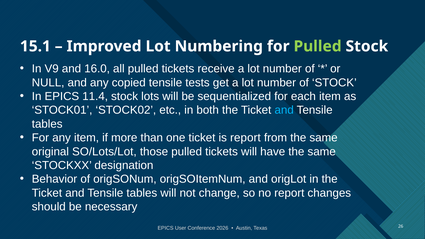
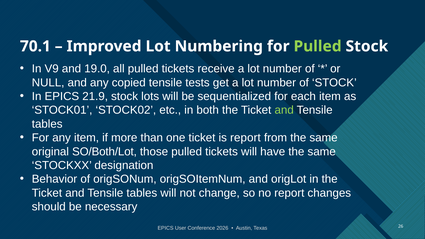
15.1: 15.1 -> 70.1 (35, 46)
16.0: 16.0 -> 19.0 (97, 69)
11.4: 11.4 -> 21.9 (95, 96)
and colour: light blue -> light green (284, 110)
SO/Lots/Lot: SO/Lots/Lot -> SO/Both/Lot (104, 152)
